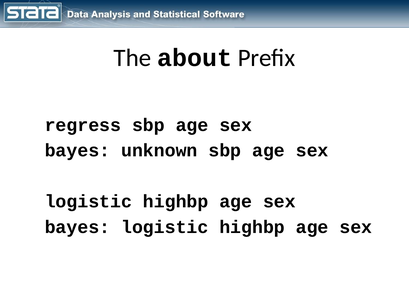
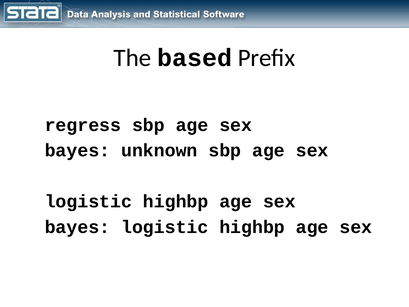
about: about -> based (195, 58)
